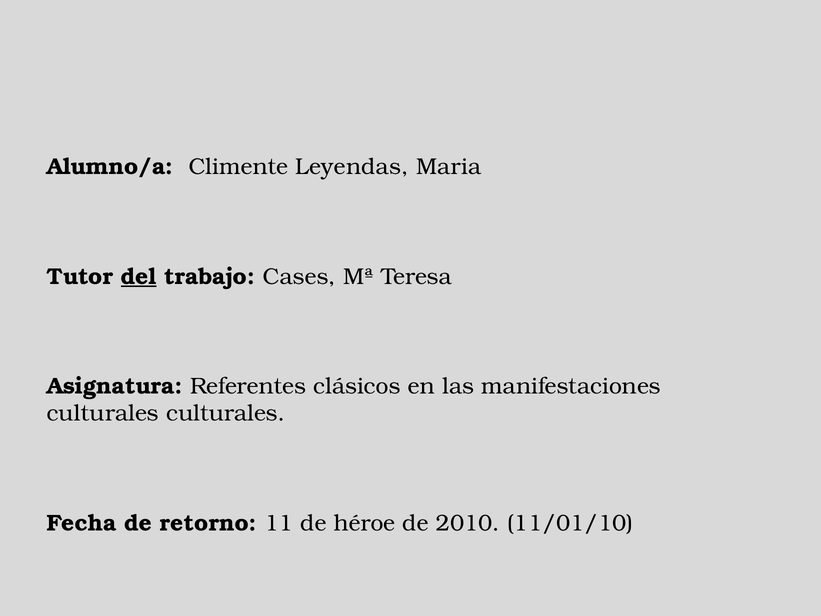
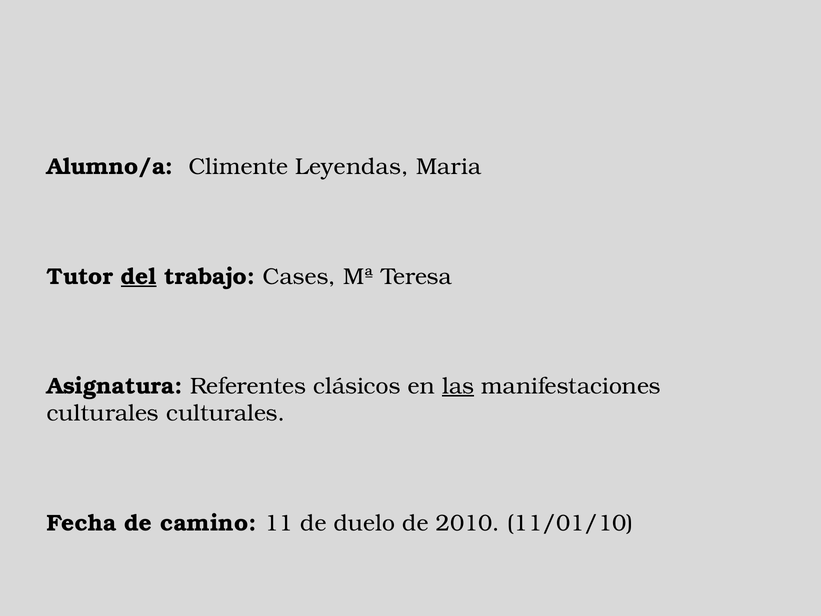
las underline: none -> present (458, 386)
retorno: retorno -> camino (208, 523)
héroe: héroe -> duelo (364, 523)
